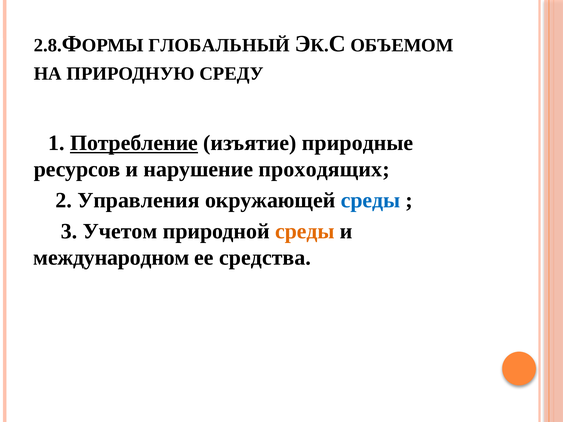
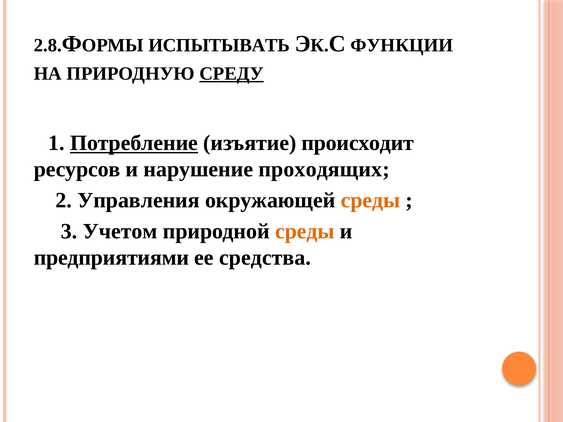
ГЛОБАЛЬНЫЙ: ГЛОБАЛЬНЫЙ -> ИСПЫТЫВАТЬ (219, 45)
ОБЪЕМОМ: ОБЪЕМОМ -> ФУНКЦИИ (402, 45)
СРЕДУ underline: none -> present (232, 74)
природные: природные -> происходит (358, 143)
среды colour: blue -> orange (371, 200)
международном: международном -> предприятиями (111, 258)
